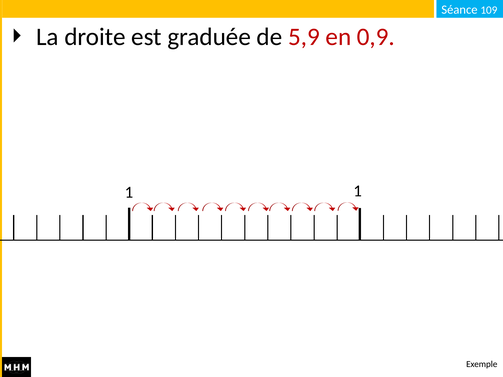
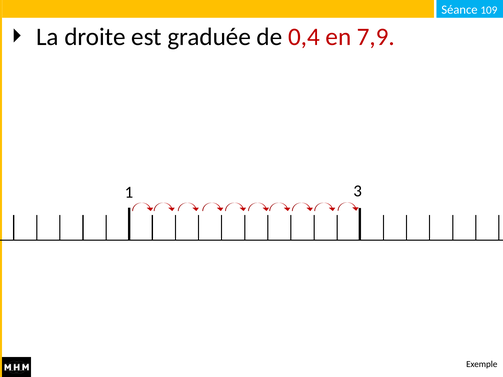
5,9: 5,9 -> 0,4 (304, 37)
0,9: 0,9 -> 7,9 (376, 37)
1 1: 1 -> 3 (358, 191)
